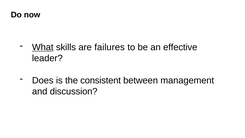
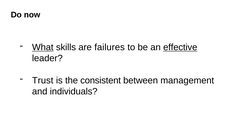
effective underline: none -> present (180, 47)
Does: Does -> Trust (43, 80)
discussion: discussion -> individuals (74, 91)
